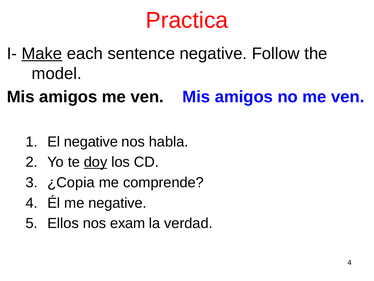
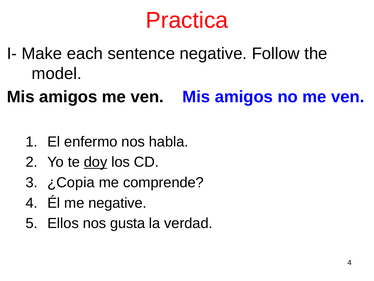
Make underline: present -> none (42, 53)
El negative: negative -> enfermo (91, 141)
exam: exam -> gusta (128, 223)
